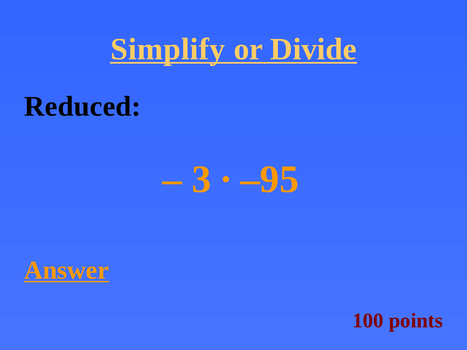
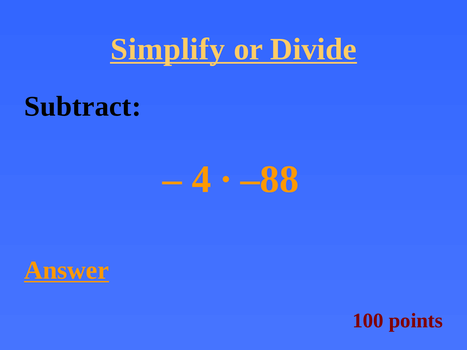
Reduced: Reduced -> Subtract (83, 107)
3: 3 -> 4 (202, 180)
–95: –95 -> –88 (270, 180)
